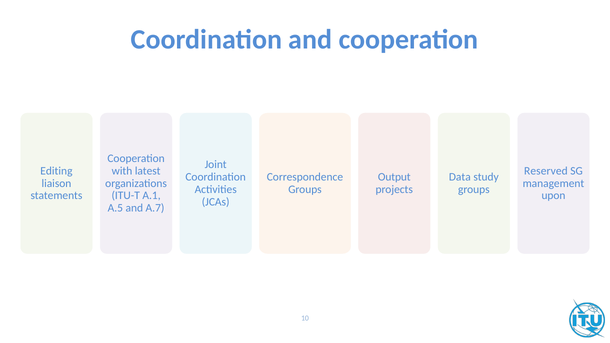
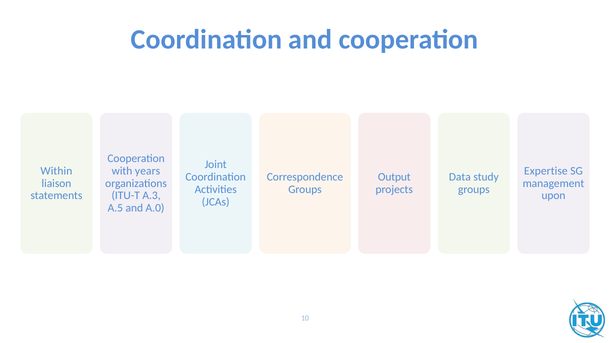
Editing: Editing -> Within (56, 171)
latest: latest -> years (148, 171)
Reserved: Reserved -> Expertise (546, 171)
A.1: A.1 -> A.3 (152, 196)
A.7: A.7 -> A.0 (155, 208)
